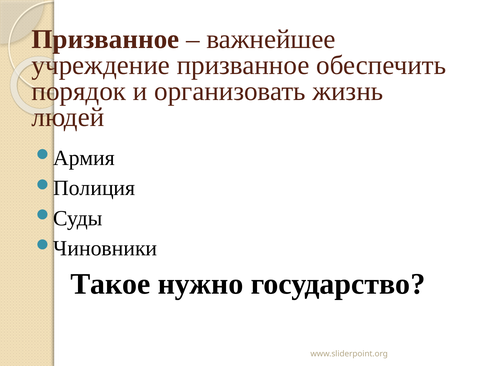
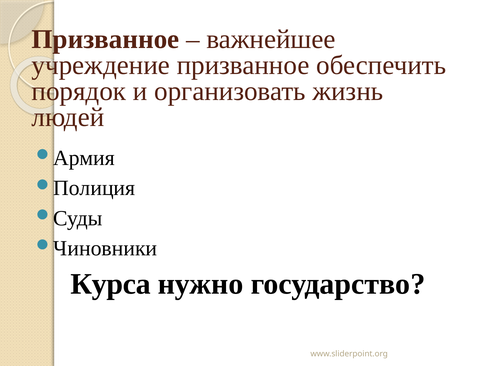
Такое: Такое -> Курса (111, 284)
